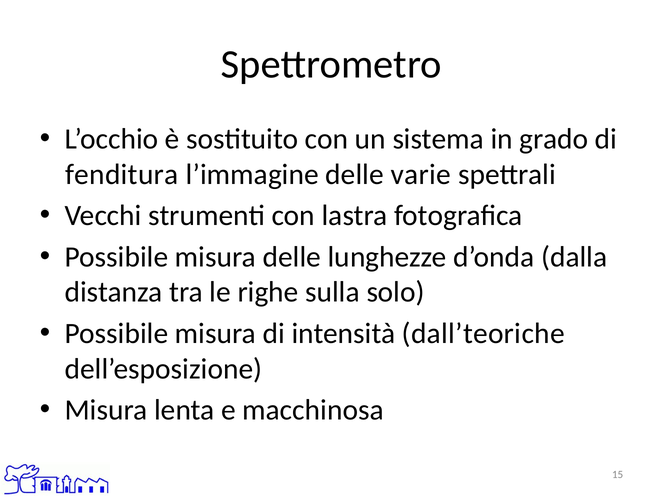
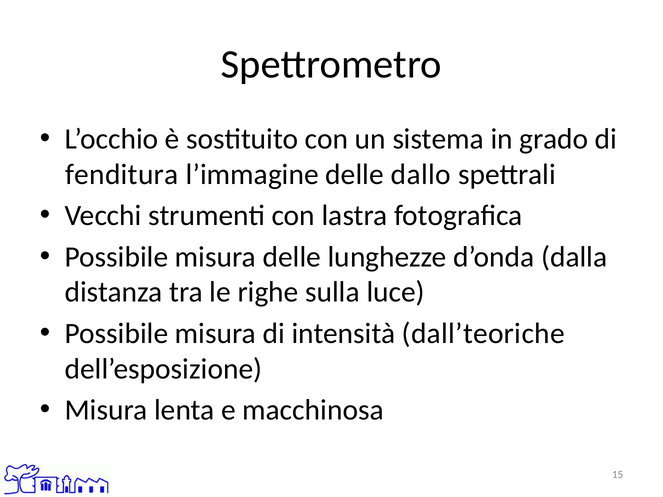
varie: varie -> dallo (421, 174)
solo: solo -> luce (396, 292)
